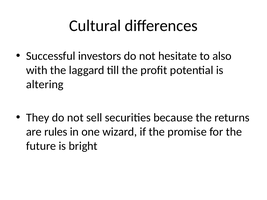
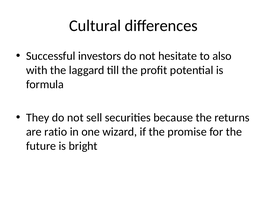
altering: altering -> formula (45, 84)
rules: rules -> ratio (56, 132)
